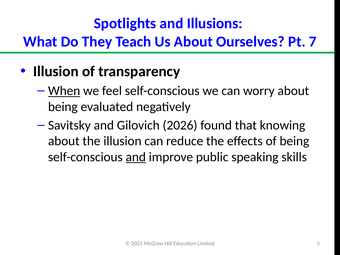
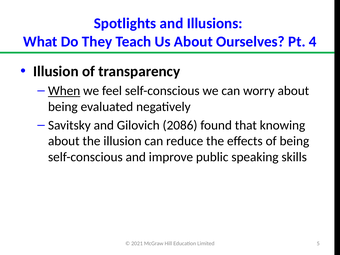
7: 7 -> 4 (313, 42)
2026: 2026 -> 2086 (180, 125)
and underline: present -> none (136, 157)
